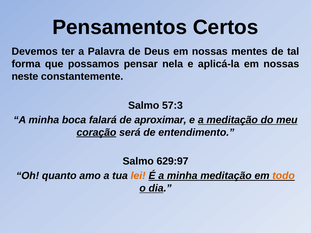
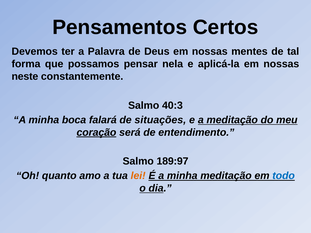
57:3: 57:3 -> 40:3 (172, 106)
aproximar: aproximar -> situações (160, 120)
629:97: 629:97 -> 189:97 (173, 161)
todo colour: orange -> blue (284, 176)
